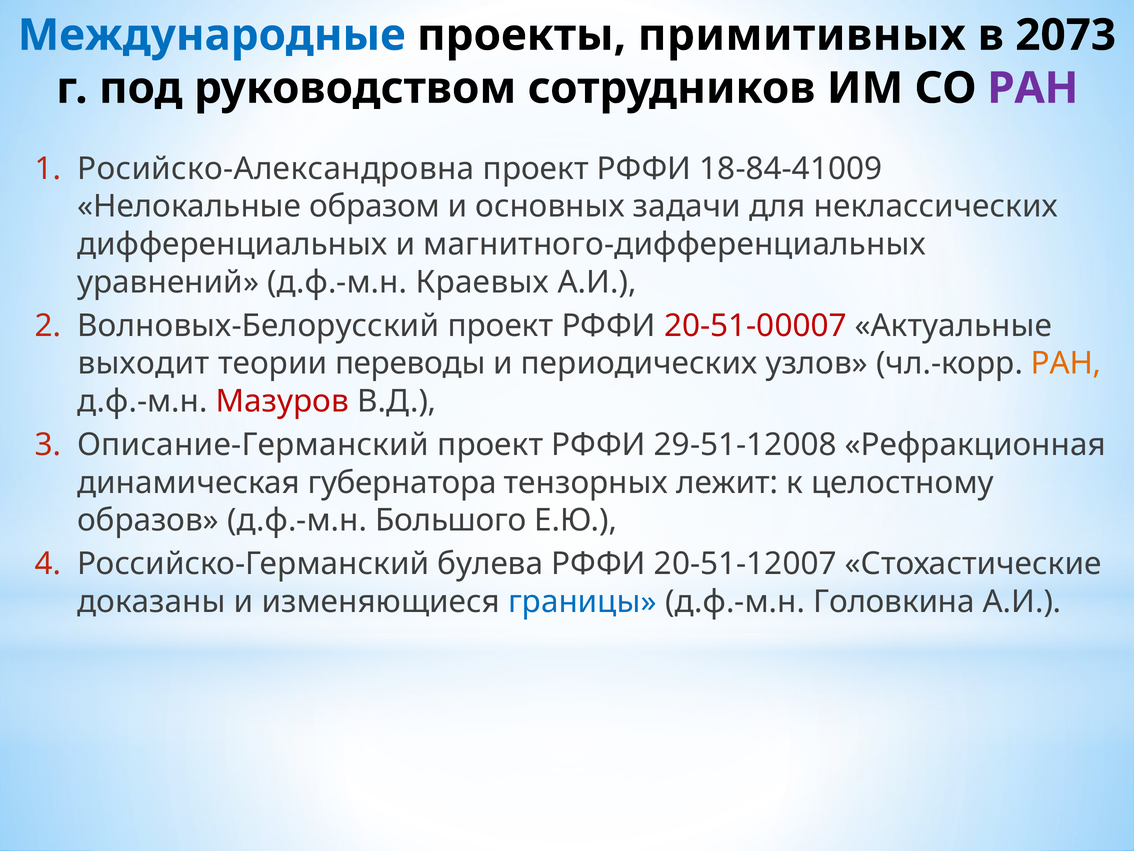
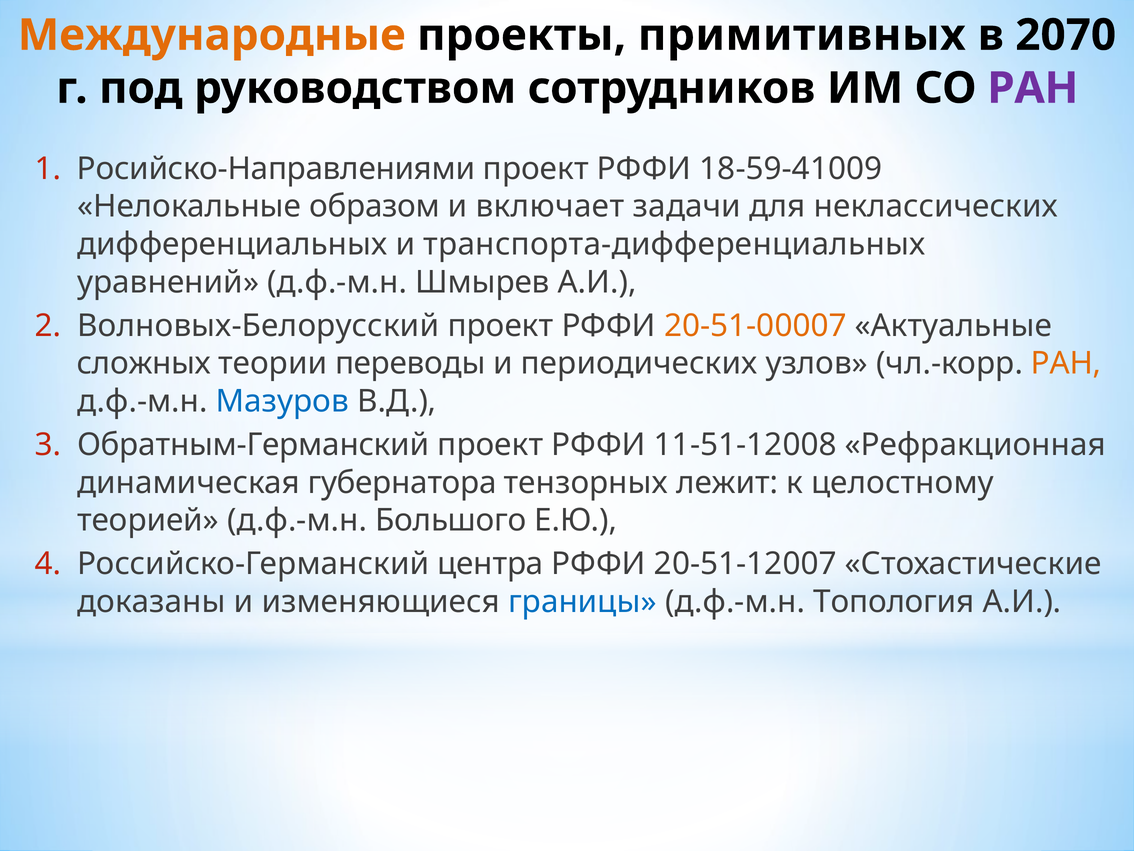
Международные colour: blue -> orange (212, 35)
2073: 2073 -> 2070 (1066, 35)
Росийско-Александровна: Росийско-Александровна -> Росийско-Направлениями (276, 169)
18-84-41009: 18-84-41009 -> 18-59-41009 (791, 169)
основных: основных -> включает (550, 206)
магнитного-дифференциальных: магнитного-дифференциальных -> транспорта-дифференциальных (674, 244)
Краевых: Краевых -> Шмырев (483, 282)
20-51-00007 colour: red -> orange (755, 325)
выходит: выходит -> сложных (144, 363)
Мазуров colour: red -> blue (282, 401)
Описание-Германский: Описание-Германский -> Обратным-Германский (253, 445)
29-51-12008: 29-51-12008 -> 11-51-12008 (745, 445)
образов: образов -> теорией (148, 520)
булева: булева -> центра (490, 564)
Головкина: Головкина -> Топология (894, 602)
